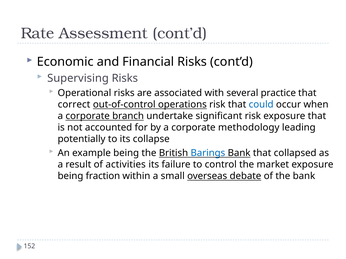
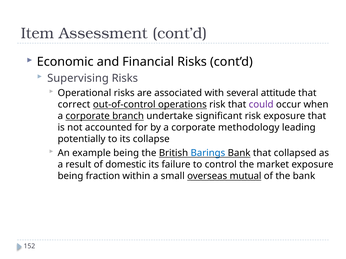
Rate: Rate -> Item (37, 33)
practice: practice -> attitude (278, 93)
could colour: blue -> purple (261, 105)
activities: activities -> domestic (126, 165)
debate: debate -> mutual (246, 176)
